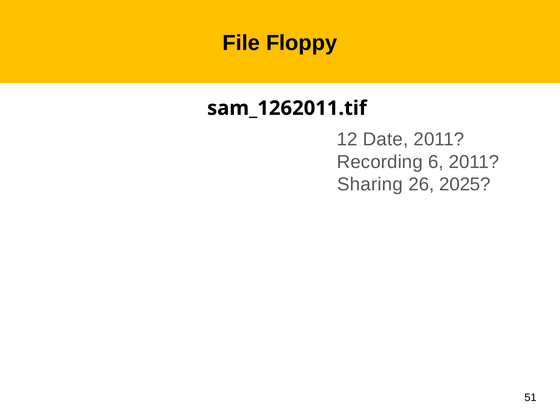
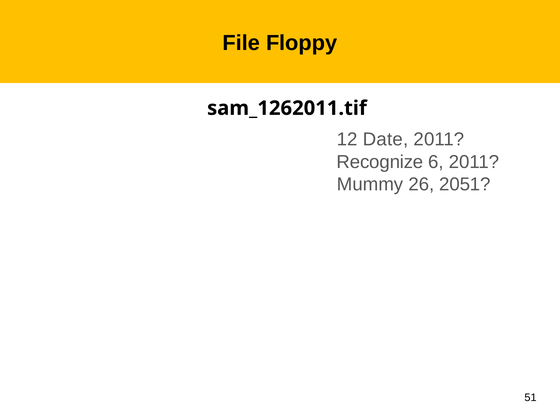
Recording: Recording -> Recognize (380, 162)
Sharing: Sharing -> Mummy (370, 184)
2025: 2025 -> 2051 (465, 184)
